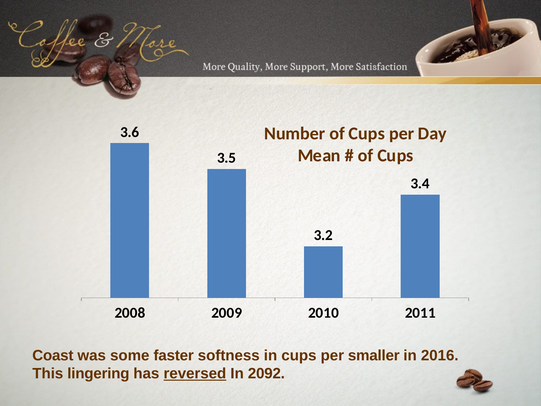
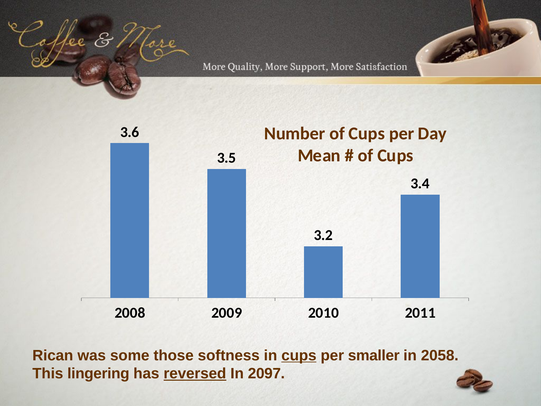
Coast: Coast -> Rican (53, 355)
faster: faster -> those (174, 355)
cups underline: none -> present (299, 355)
2016: 2016 -> 2058 (440, 355)
2092: 2092 -> 2097 (266, 373)
